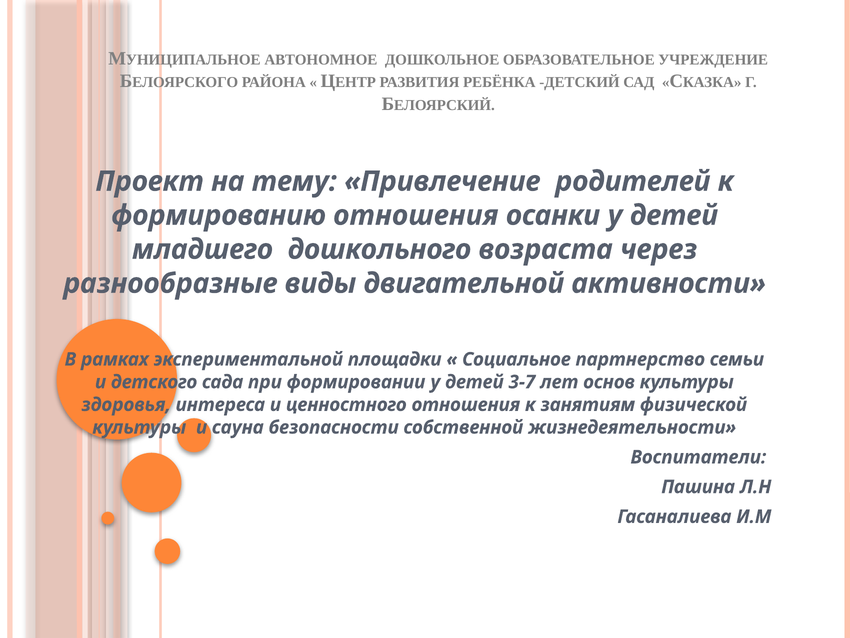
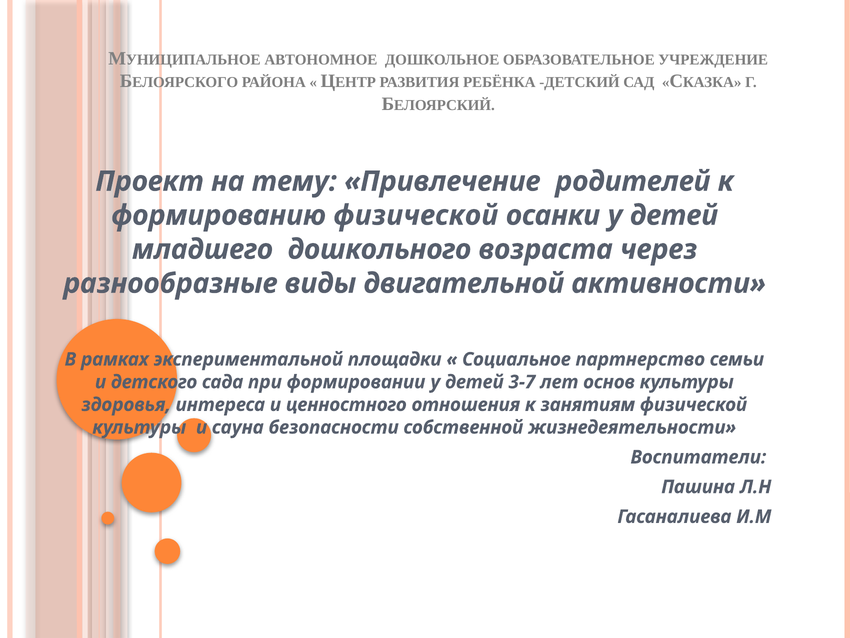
формированию отношения: отношения -> физической (416, 215)
